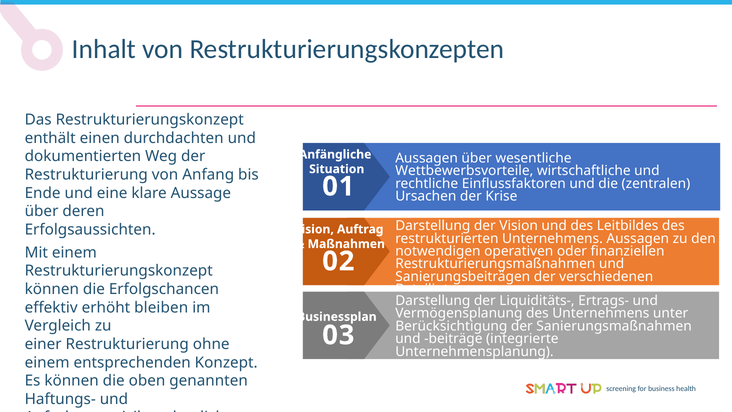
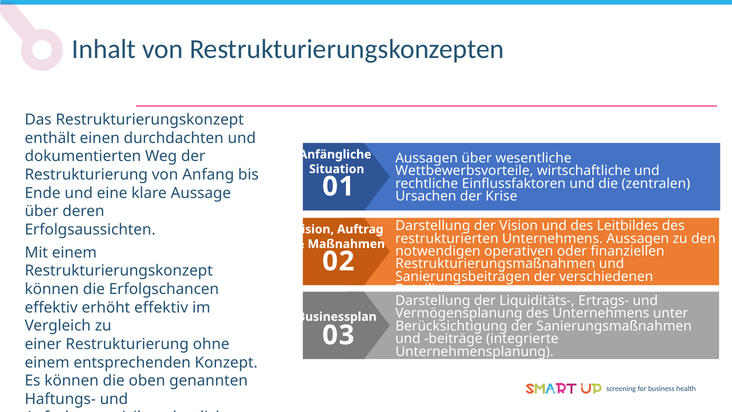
erhöht bleiben: bleiben -> effektiv (161, 307)
